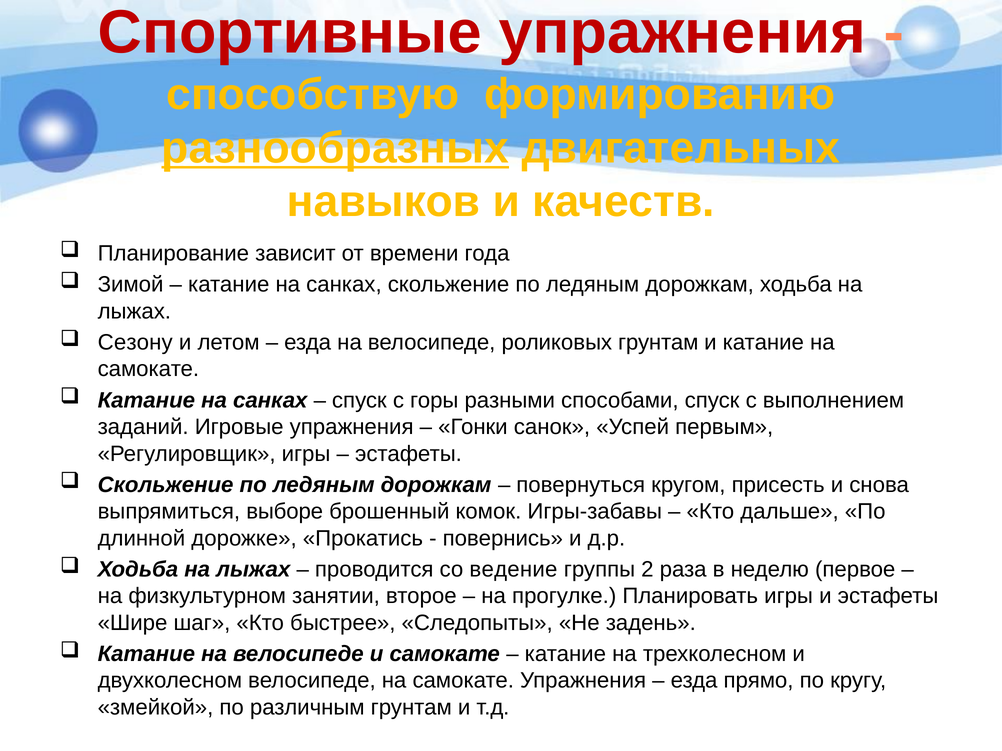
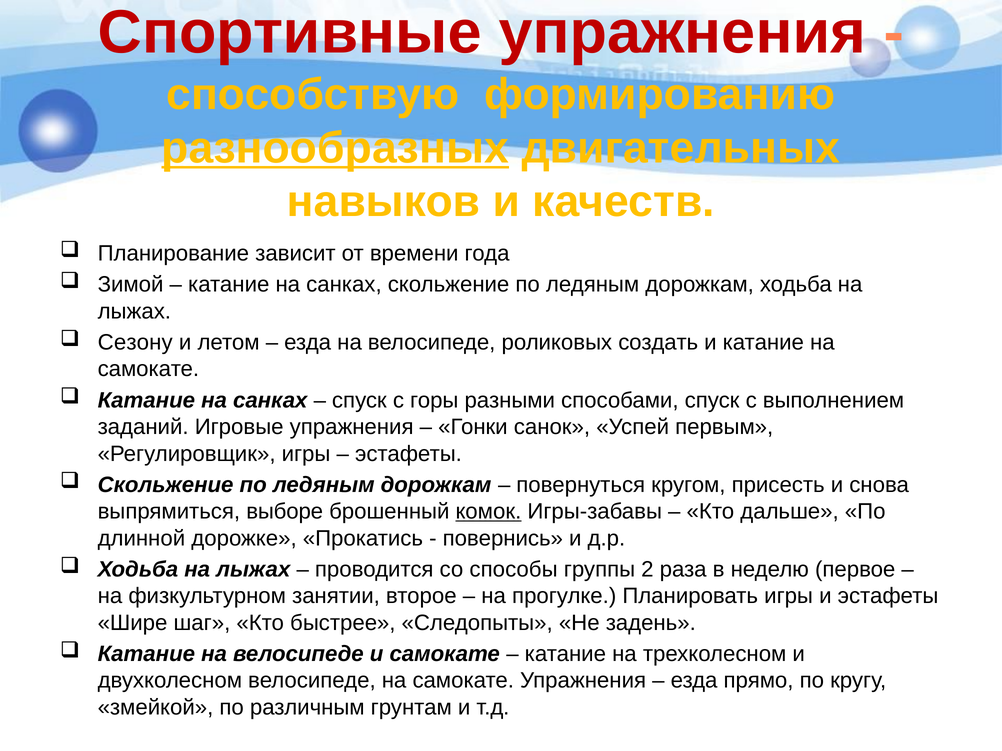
роликовых грунтам: грунтам -> создать (658, 343)
комок underline: none -> present (488, 512)
ведение: ведение -> способы (514, 570)
